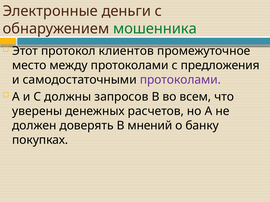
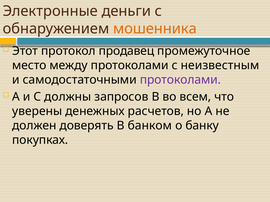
мошенника colour: green -> orange (155, 29)
клиентов: клиентов -> продавец (126, 51)
предложения: предложения -> неизвестным (220, 66)
мнений: мнений -> банком (150, 126)
